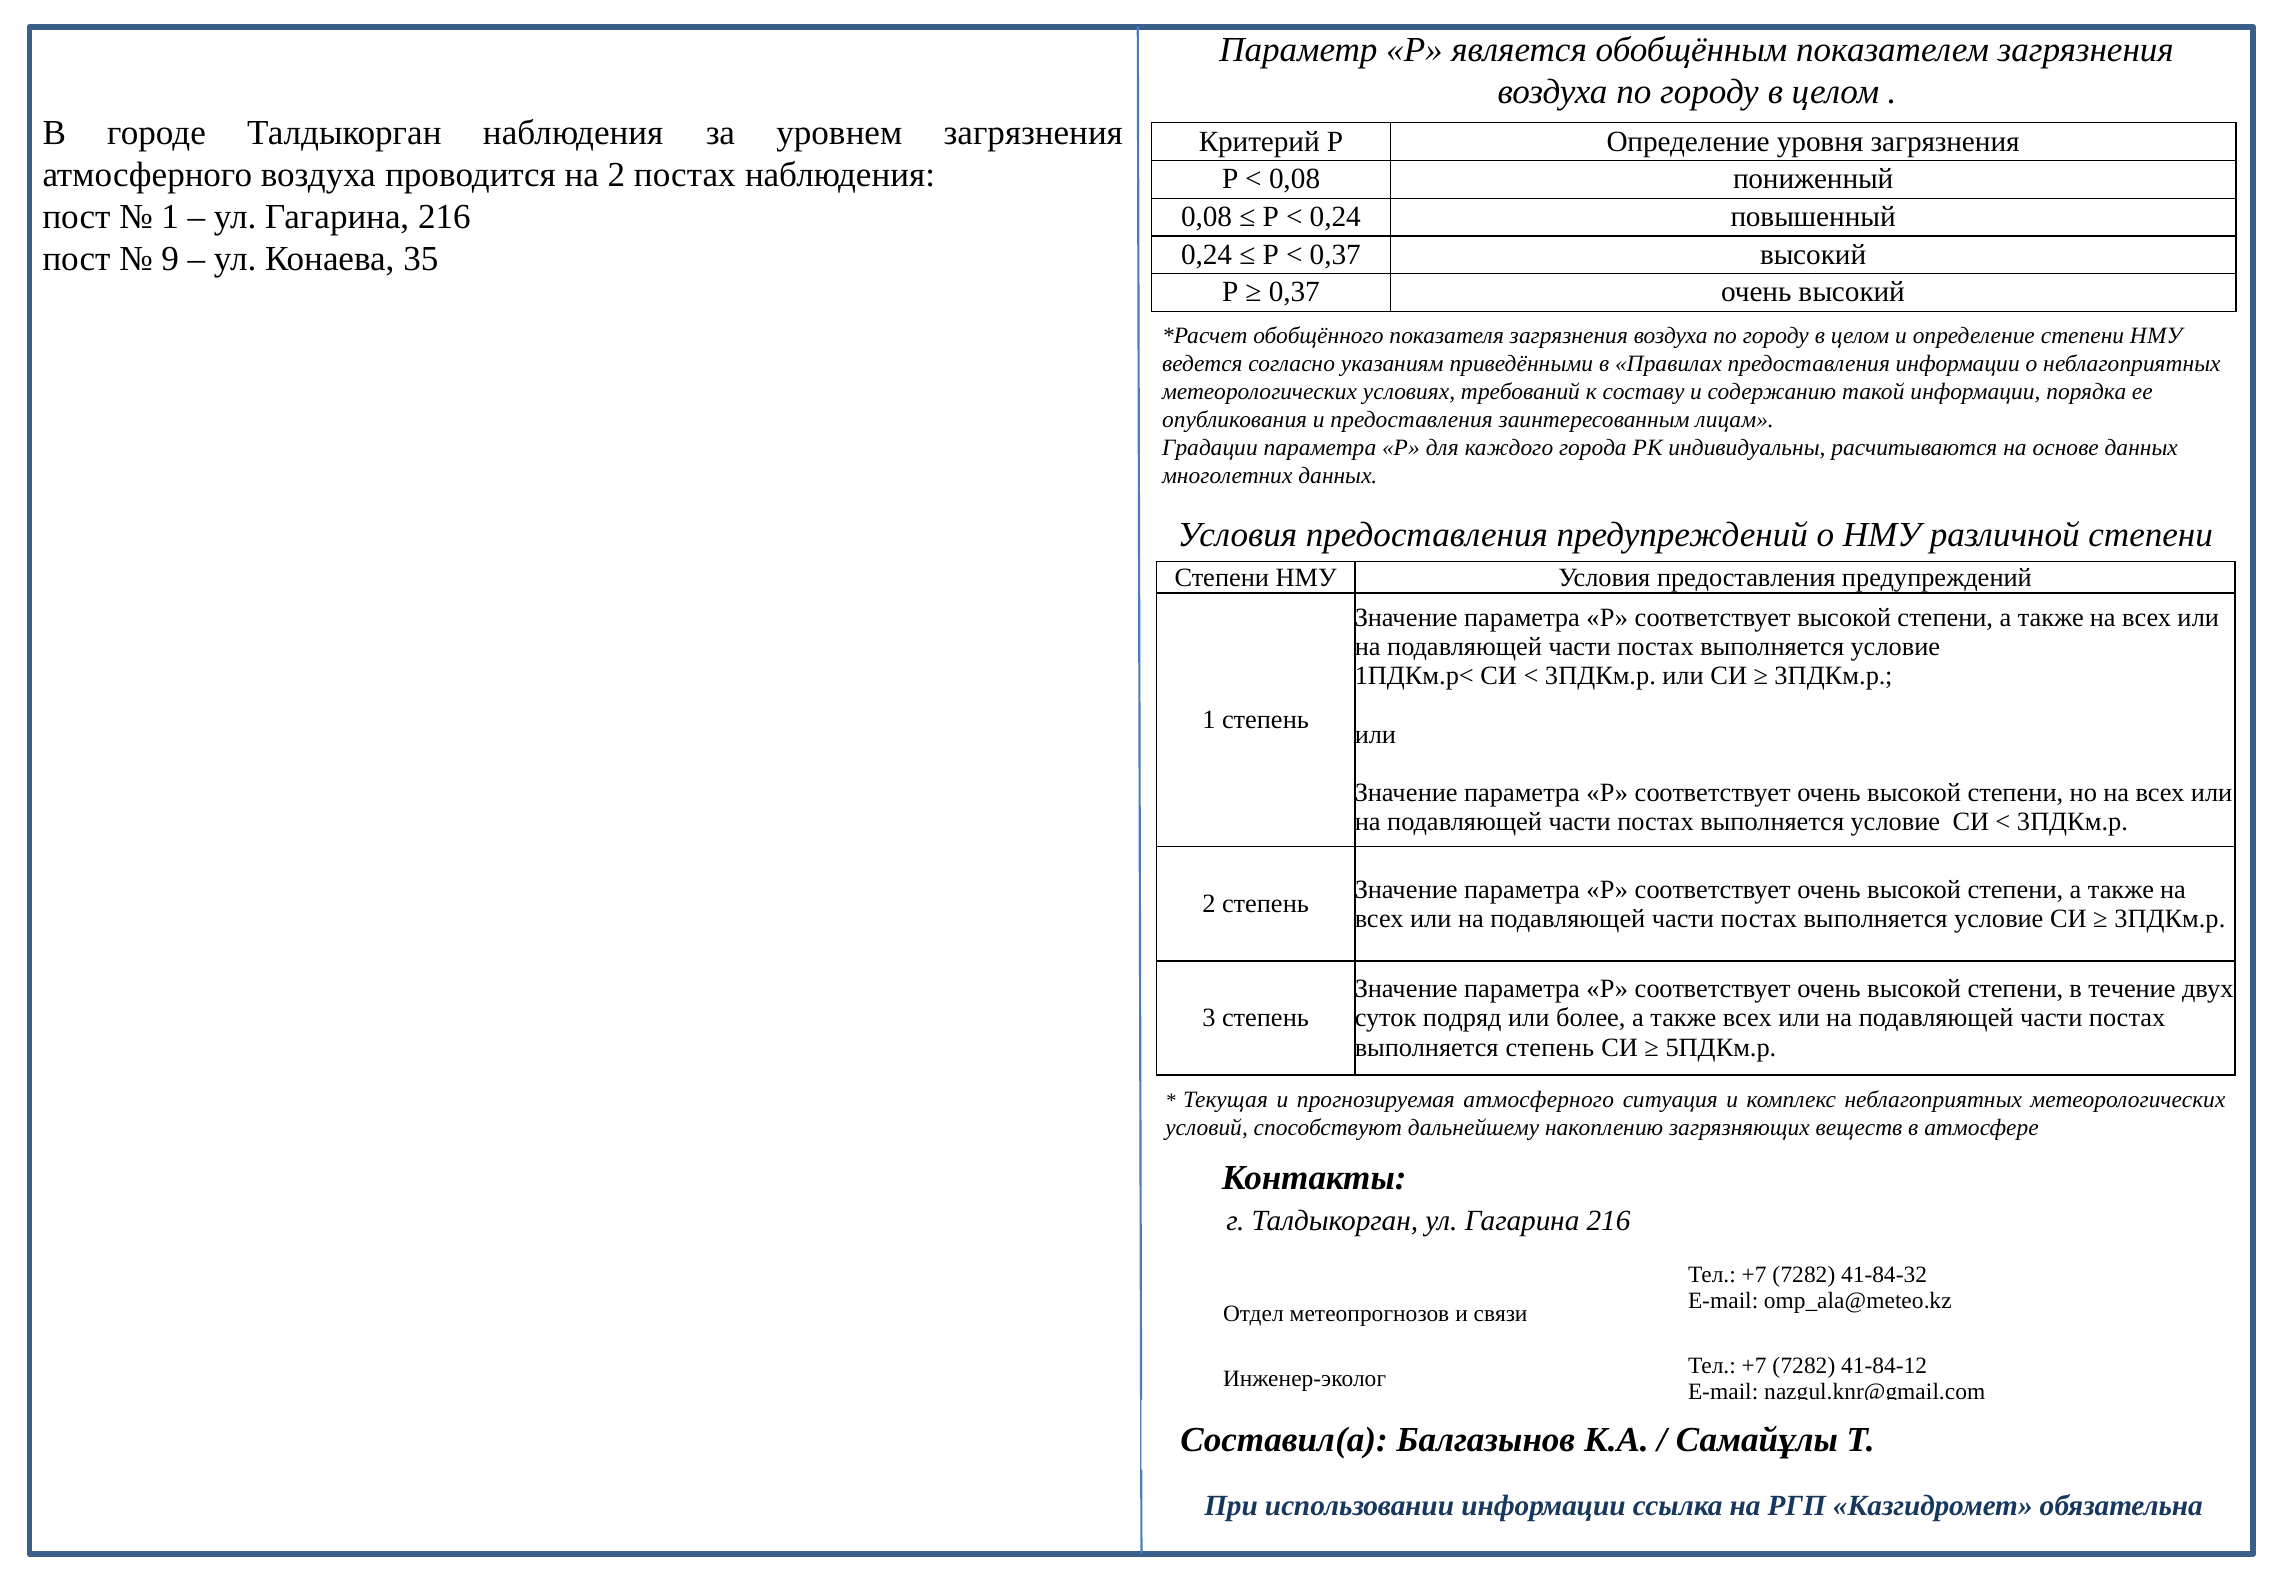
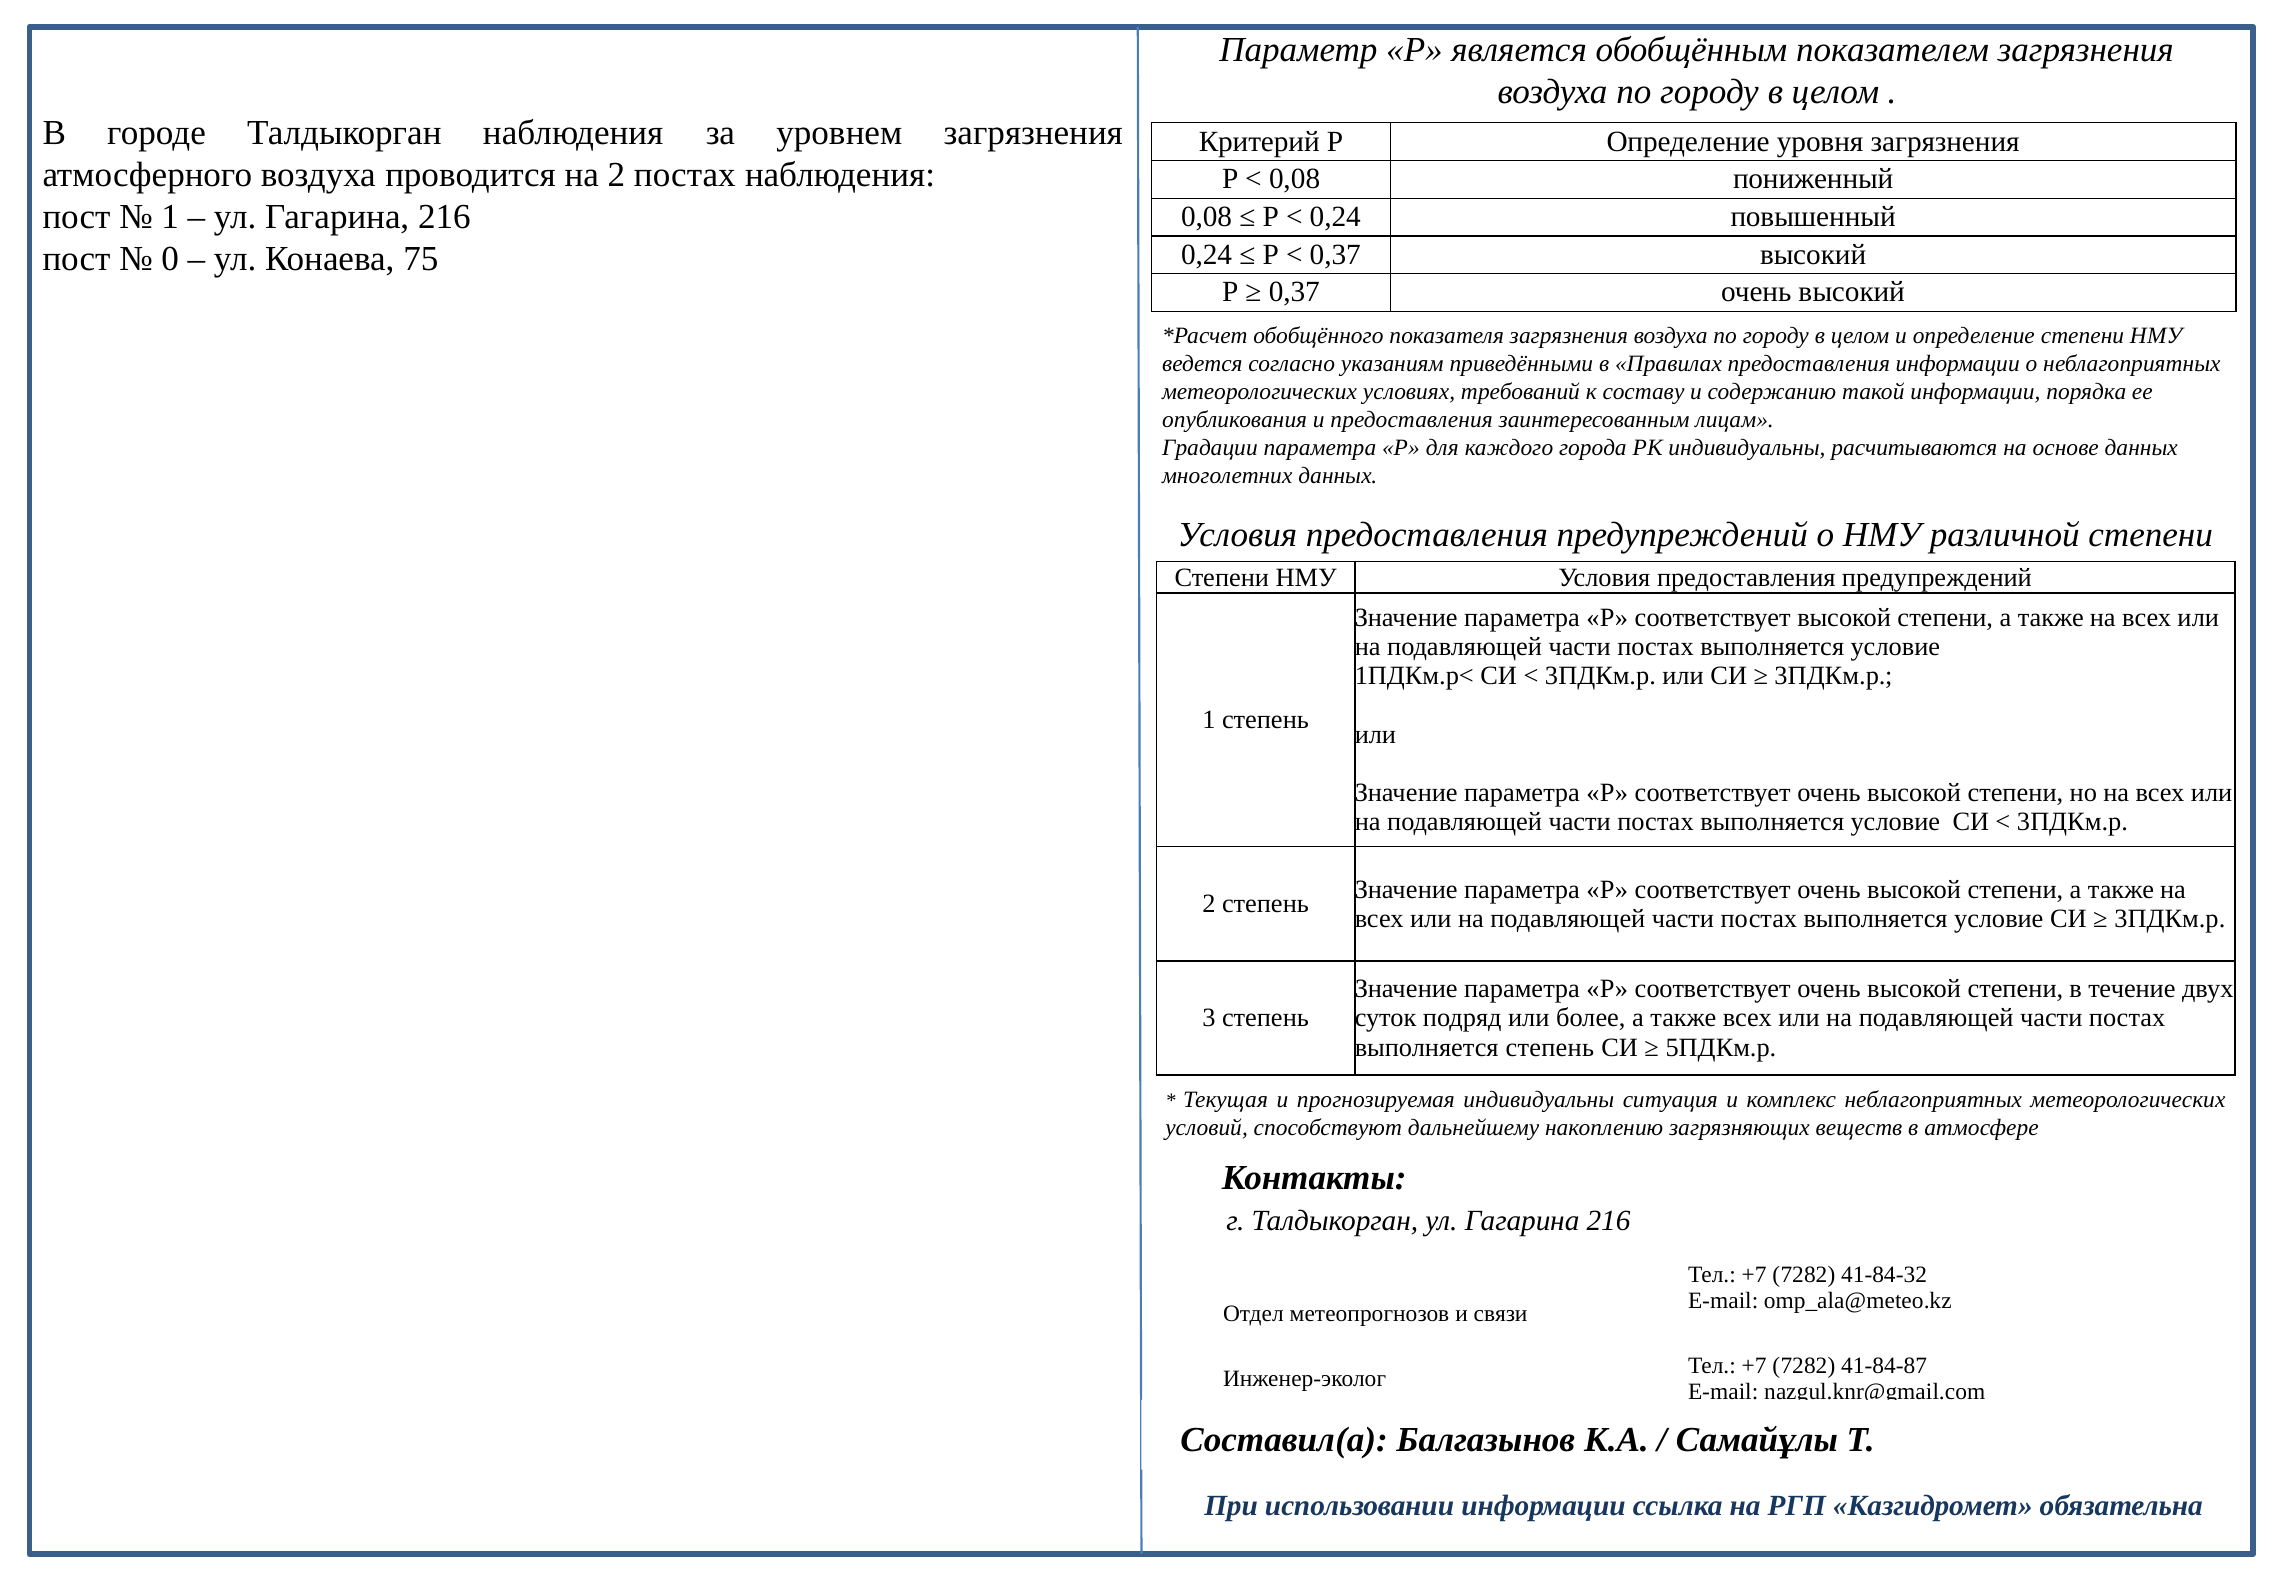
9: 9 -> 0 (170, 259)
35: 35 -> 75 (421, 259)
прогнозируемая атмосферного: атмосферного -> индивидуальны (1539, 1100)
41-84-12: 41-84-12 -> 41-84-87 (1884, 1365)
